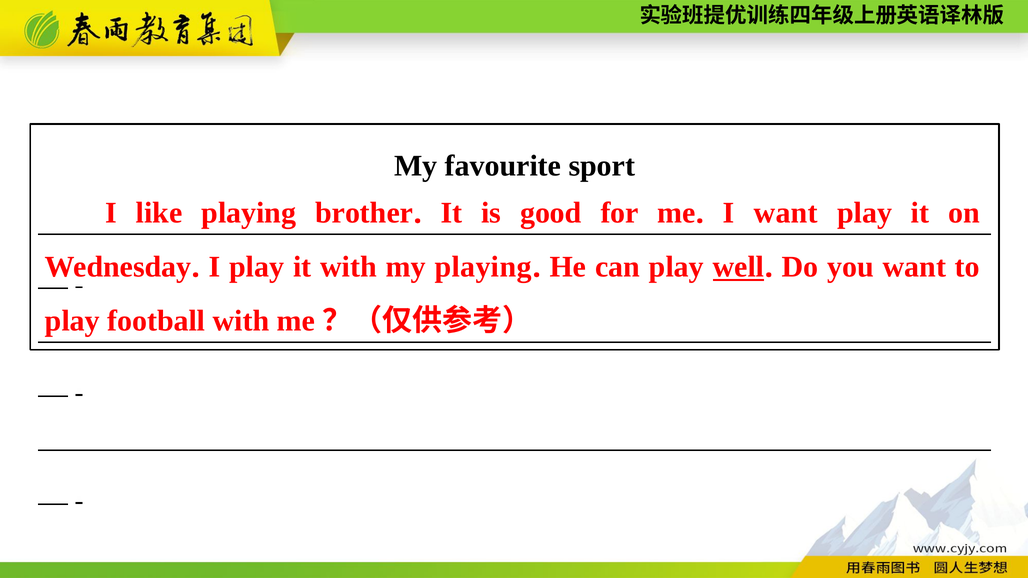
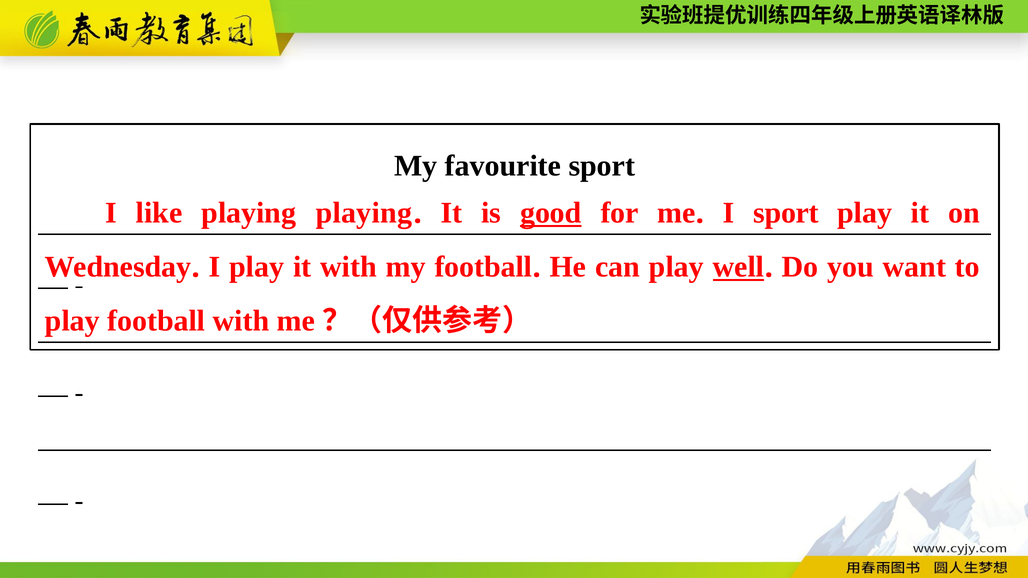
playing brother: brother -> playing (364, 213)
good underline: none -> present (551, 213)
I want: want -> sport (786, 213)
my playing: playing -> football (483, 267)
